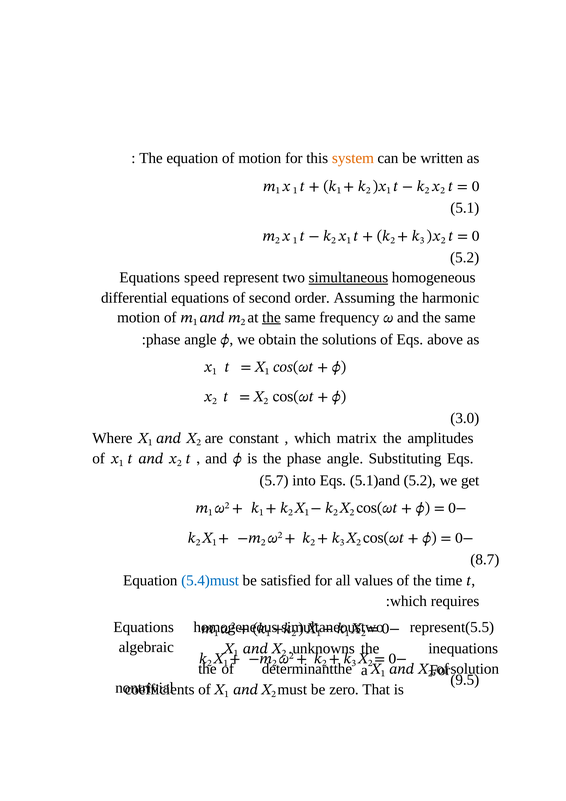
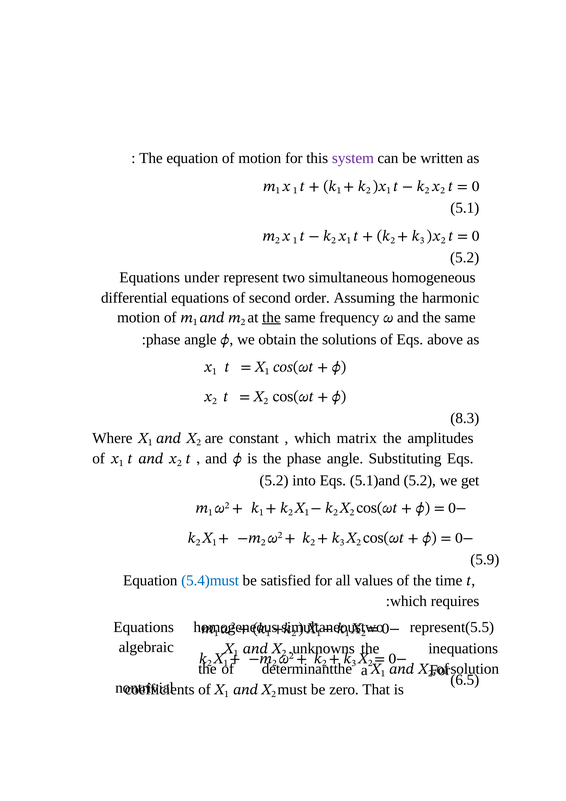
system colour: orange -> purple (353, 158)
speed: speed -> under (202, 278)
simultaneous underline: present -> none (348, 278)
3.0: 3.0 -> 8.3 (465, 418)
5.7: 5.7 -> 5.2 (274, 481)
8.7: 8.7 -> 5.9 (485, 559)
9.5: 9.5 -> 6.5 (465, 680)
